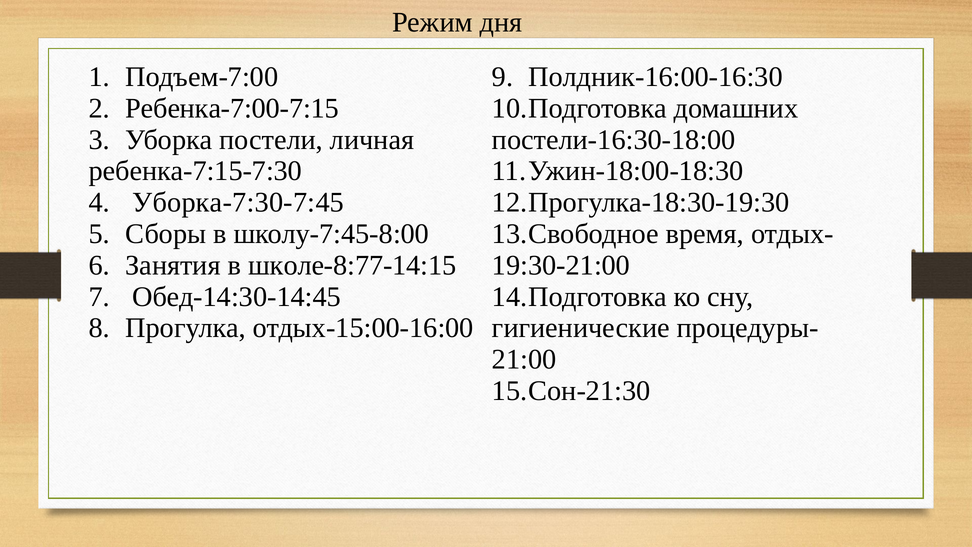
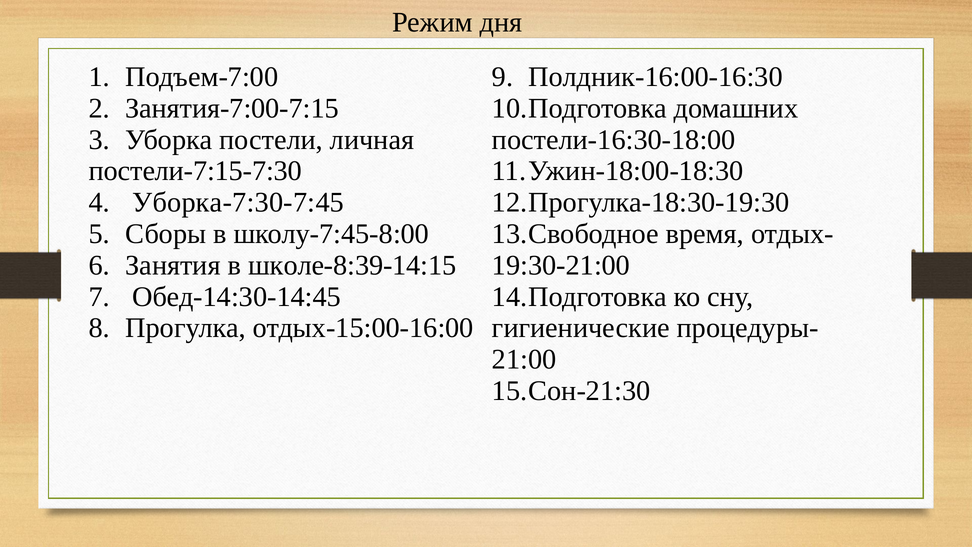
Ребенка-7:00-7:15: Ребенка-7:00-7:15 -> Занятия-7:00-7:15 (232, 108)
ребенка-7:15-7:30: ребенка-7:15-7:30 -> постели-7:15-7:30 (195, 171)
школе-8:77-14:15: школе-8:77-14:15 -> школе-8:39-14:15 (352, 265)
